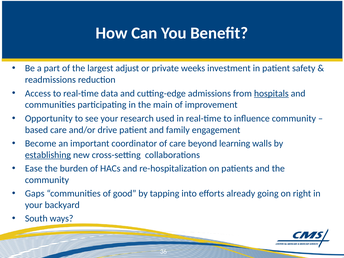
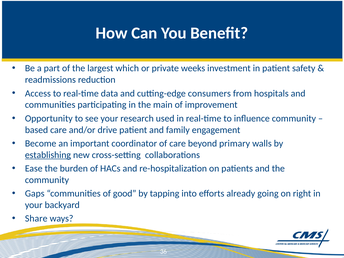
adjust: adjust -> which (127, 68)
admissions: admissions -> consumers (209, 93)
hospitals underline: present -> none (271, 93)
learning: learning -> primary (235, 143)
South: South -> Share (36, 219)
